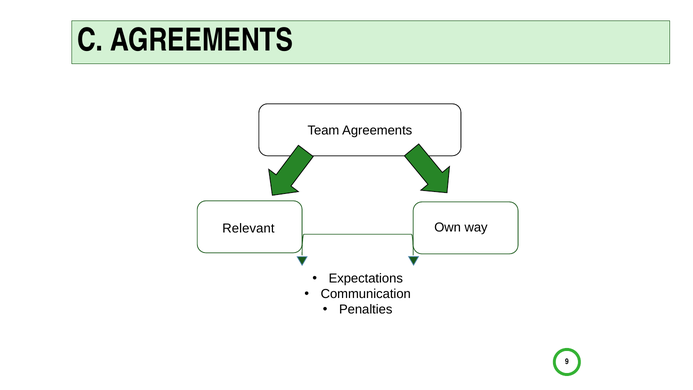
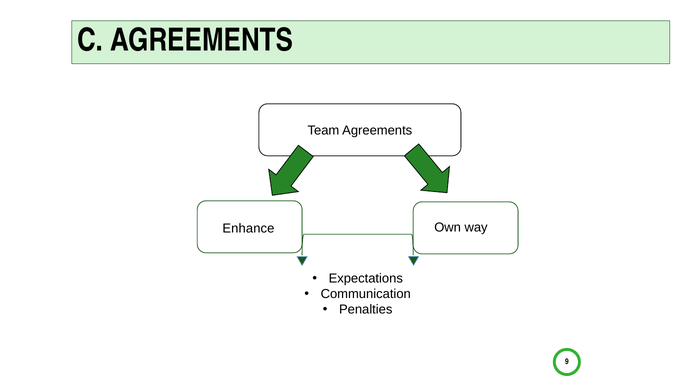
Relevant: Relevant -> Enhance (248, 228)
